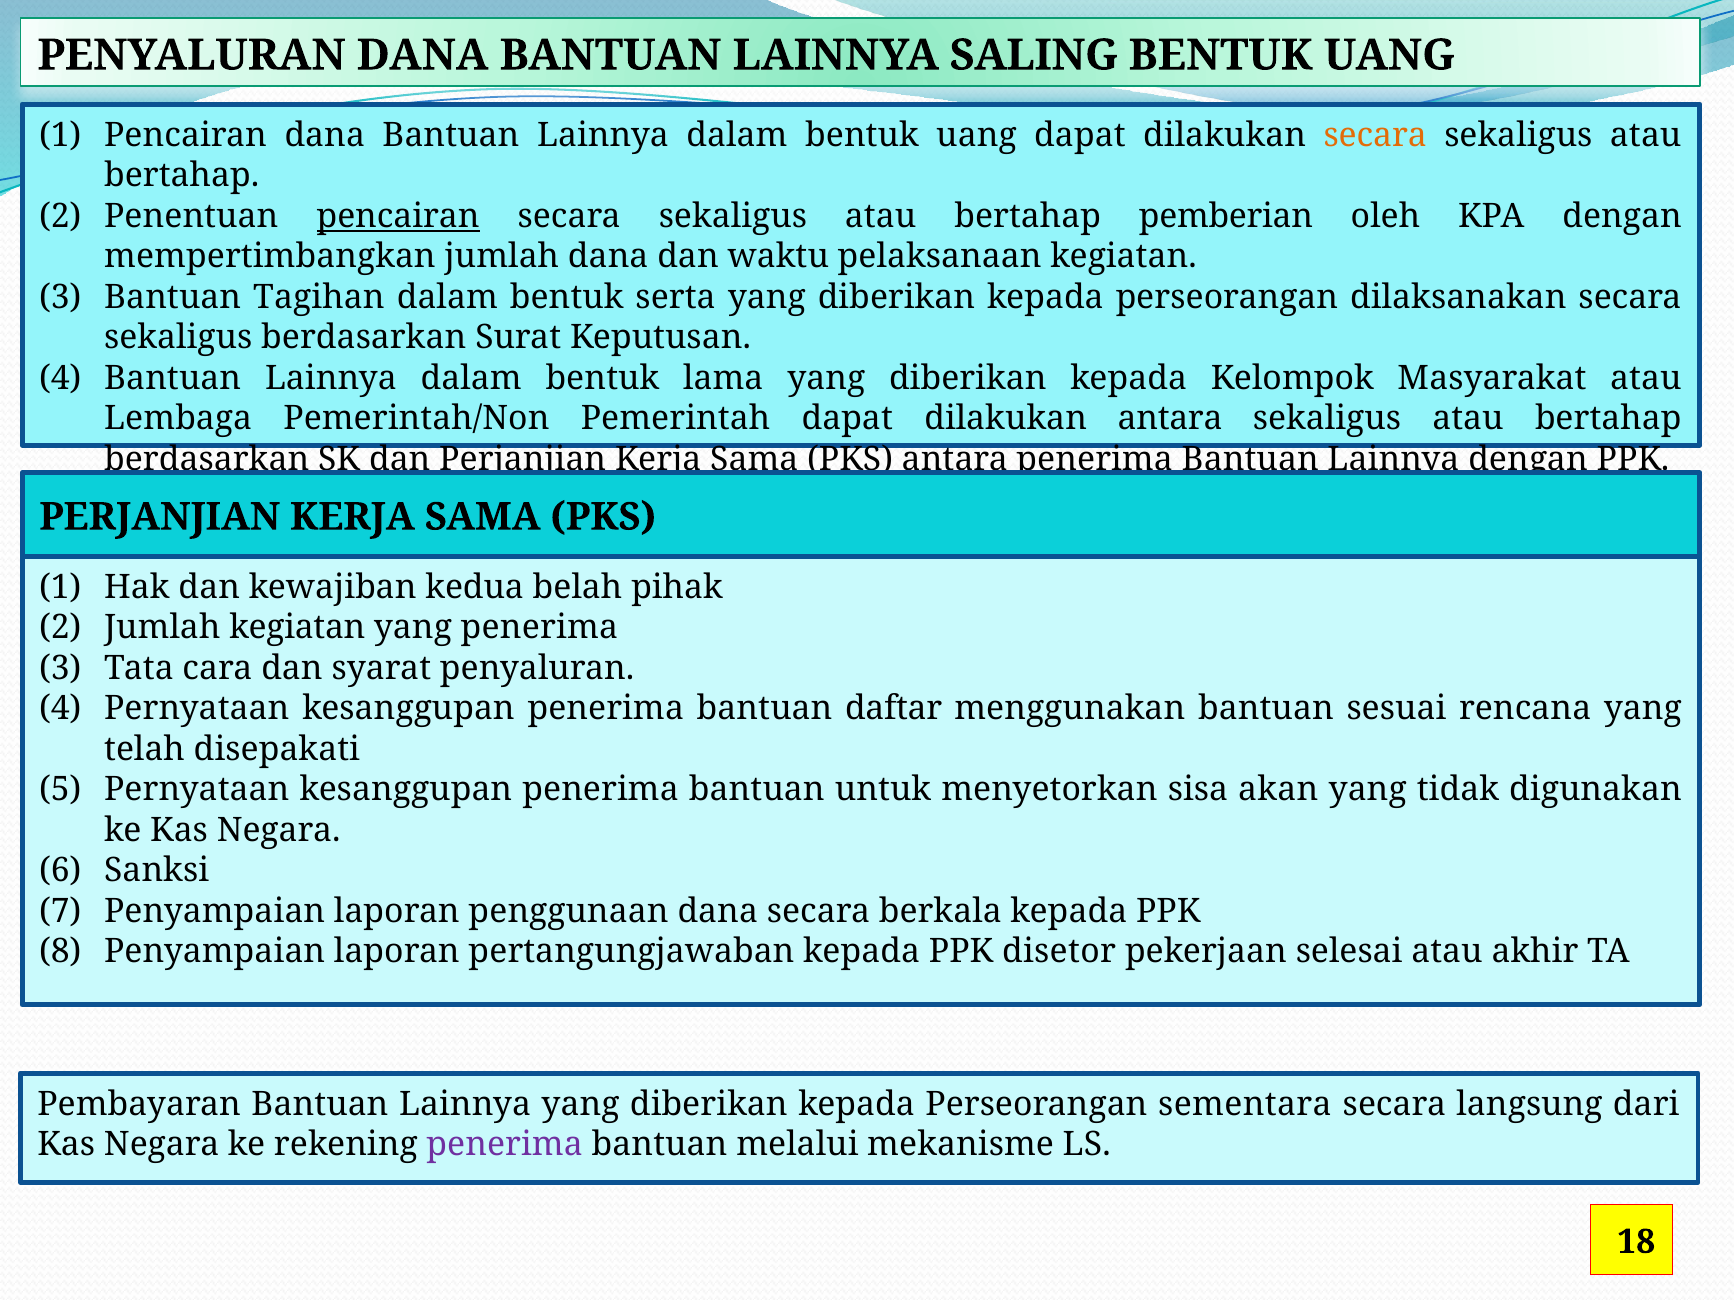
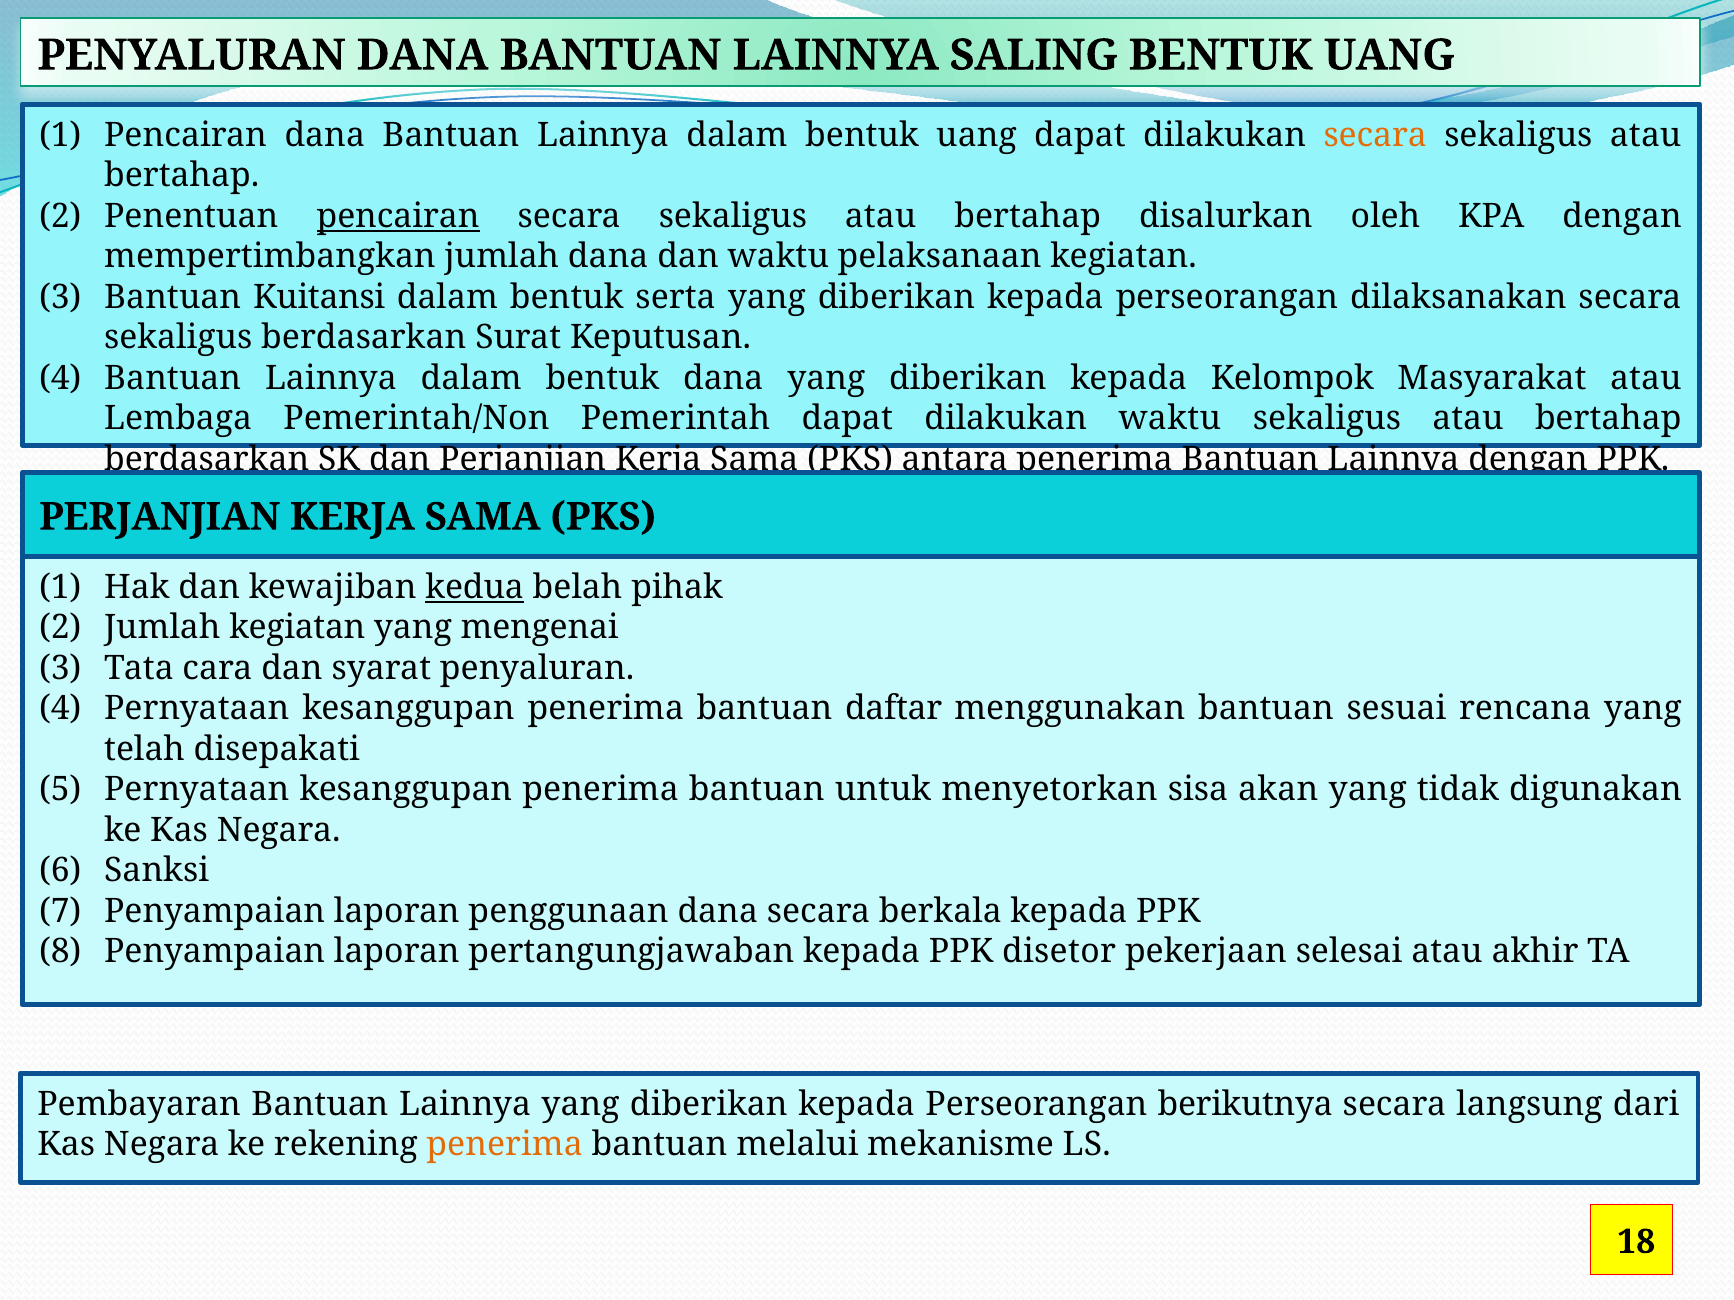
pemberian: pemberian -> disalurkan (1226, 216)
Tagihan: Tagihan -> Kuitansi (319, 297)
bentuk lama: lama -> dana (723, 378)
dilakukan antara: antara -> waktu (1170, 419)
kedua underline: none -> present (475, 587)
yang penerima: penerima -> mengenai (540, 628)
sementara: sementara -> berikutnya (1245, 1105)
penerima colour: purple -> orange (505, 1145)
